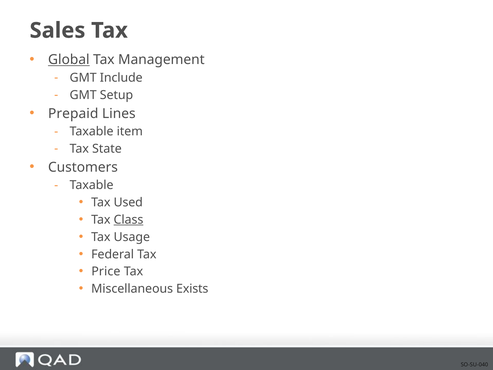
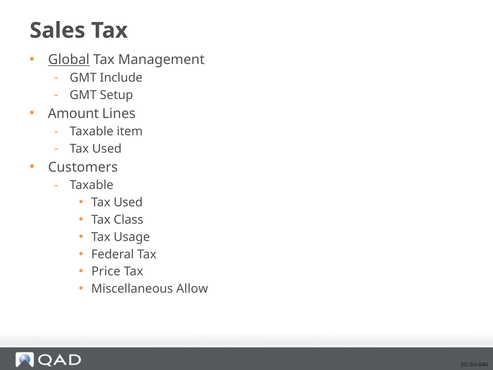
Prepaid: Prepaid -> Amount (73, 113)
State: State -> Used (107, 149)
Class underline: present -> none (128, 220)
Exists: Exists -> Allow (192, 289)
